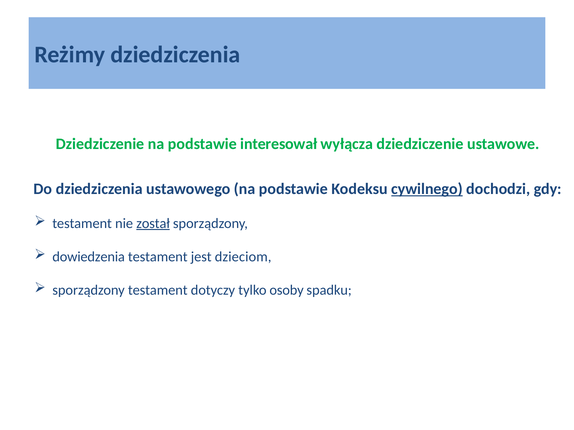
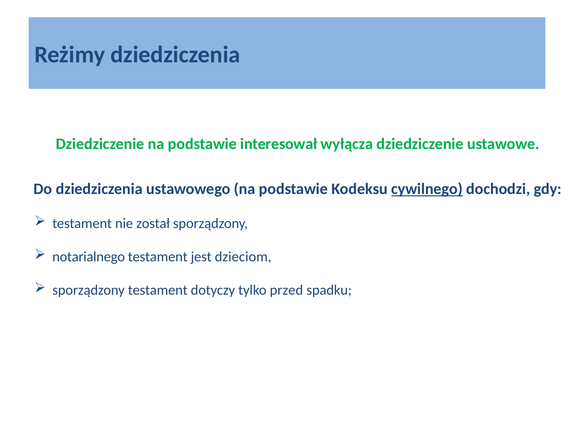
został underline: present -> none (153, 224)
dowiedzenia: dowiedzenia -> notarialnego (89, 257)
osoby: osoby -> przed (286, 291)
